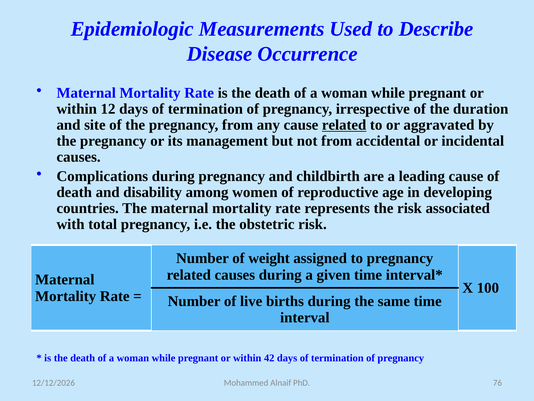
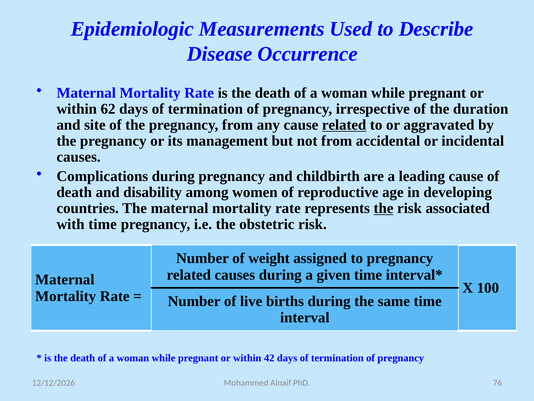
12: 12 -> 62 (108, 109)
the underline: none -> present (384, 208)
with total: total -> time (103, 224)
